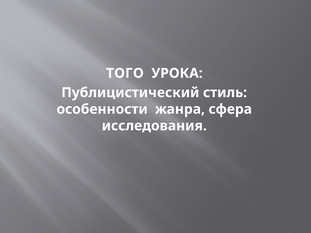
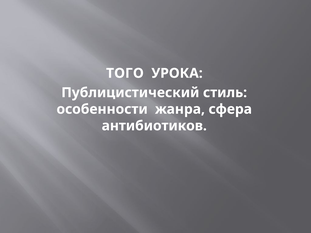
исследования: исследования -> антибиотиков (154, 126)
